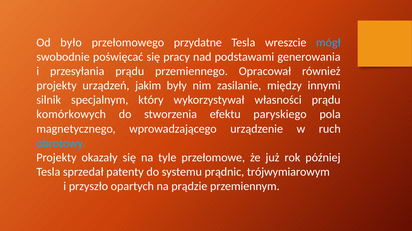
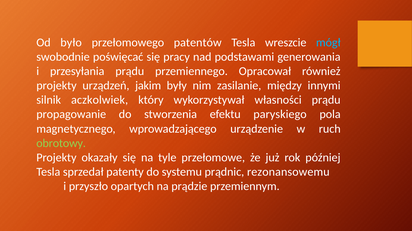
przydatne: przydatne -> patentów (198, 43)
specjalnym: specjalnym -> aczkolwiek (100, 100)
komórkowych: komórkowych -> propagowanie (71, 115)
obrotowy colour: light blue -> light green (61, 144)
trójwymiarowym: trójwymiarowym -> rezonansowemu (288, 172)
